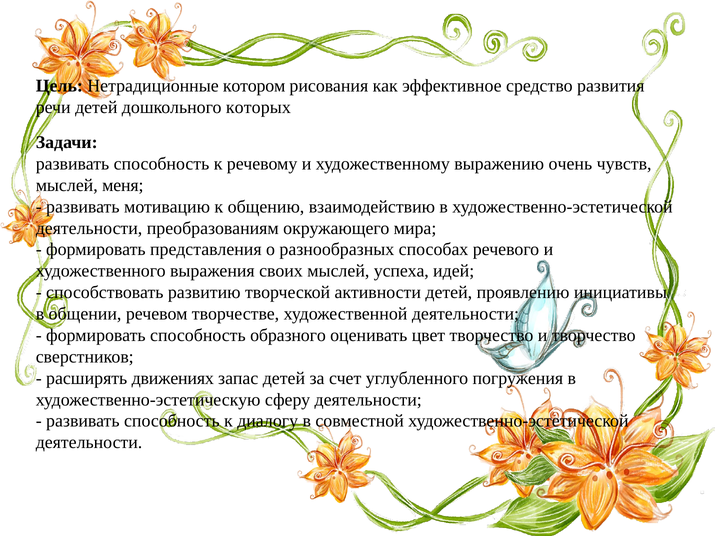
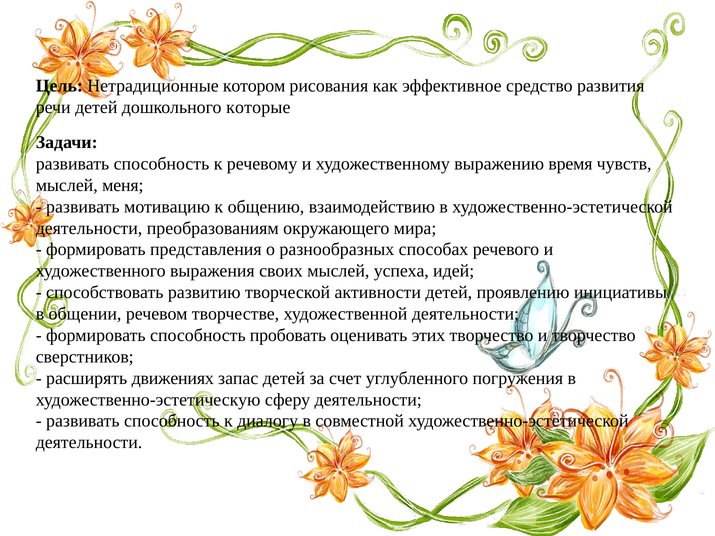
которых: которых -> которые (258, 107)
очень: очень -> время (570, 164)
образного: образного -> пробовать (288, 335)
цвет: цвет -> этих (428, 335)
